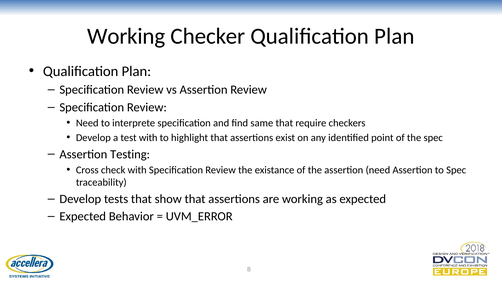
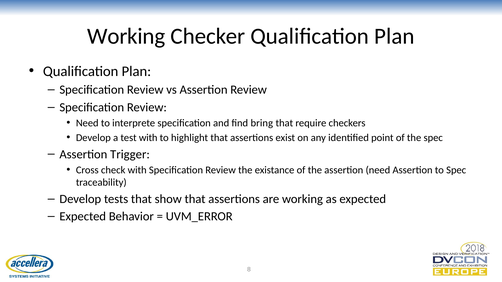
same: same -> bring (262, 123)
Testing: Testing -> Trigger (130, 154)
